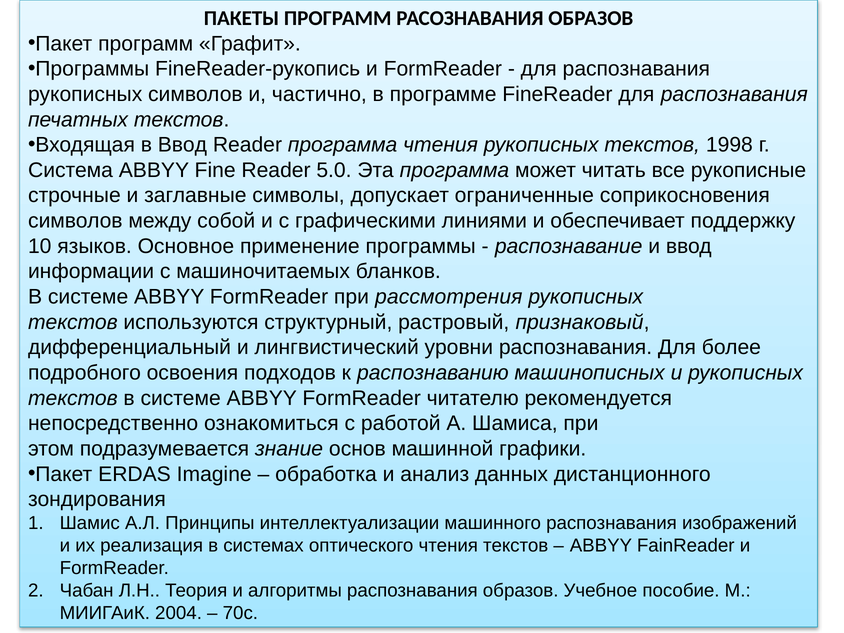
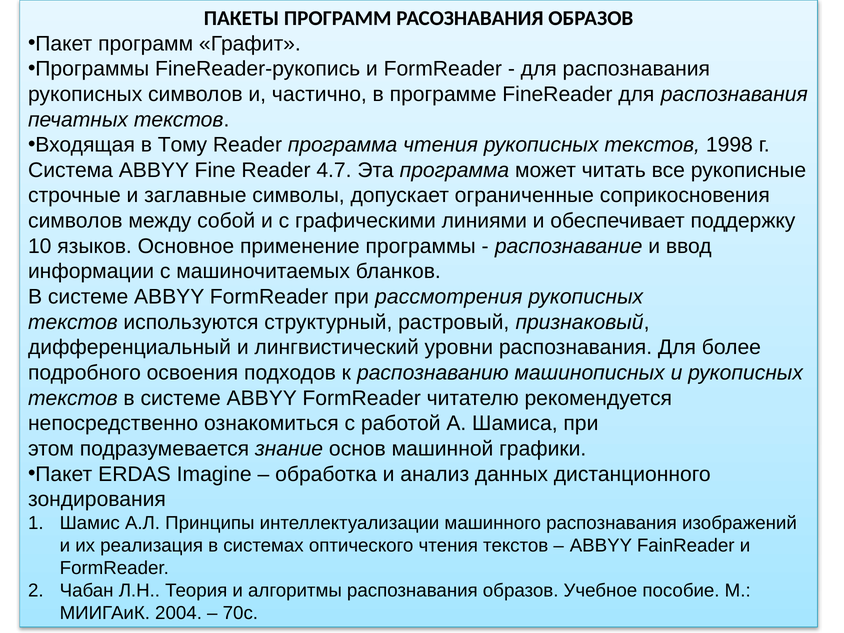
в Ввод: Ввод -> Тому (182, 145)
5.0: 5.0 -> 4.7 (334, 170)
